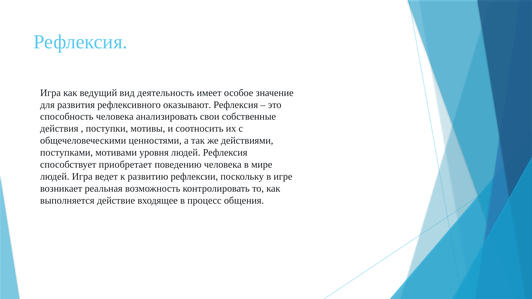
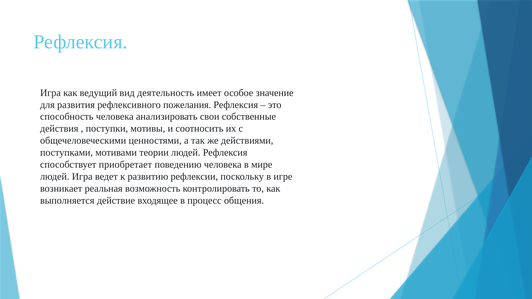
оказывают: оказывают -> пожелания (187, 105)
уровня: уровня -> теории (154, 153)
